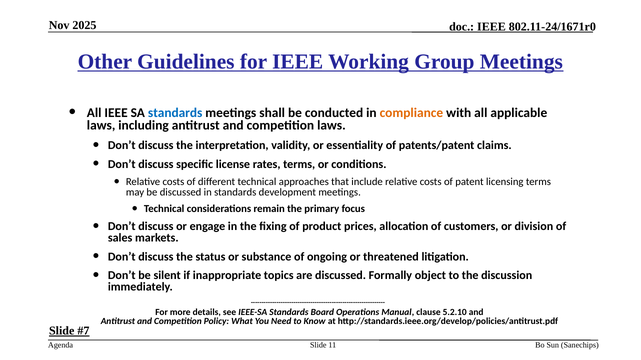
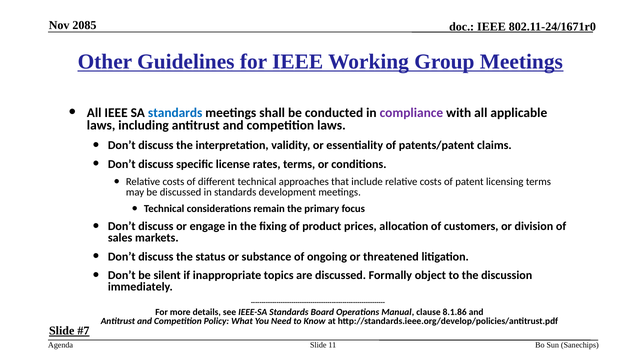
2025: 2025 -> 2085 (84, 25)
compliance colour: orange -> purple (411, 113)
5.2.10: 5.2.10 -> 8.1.86 (455, 312)
